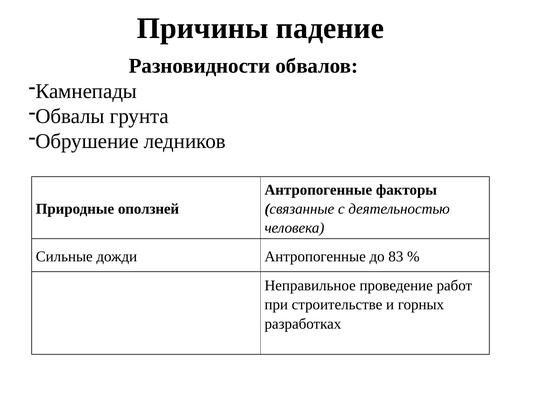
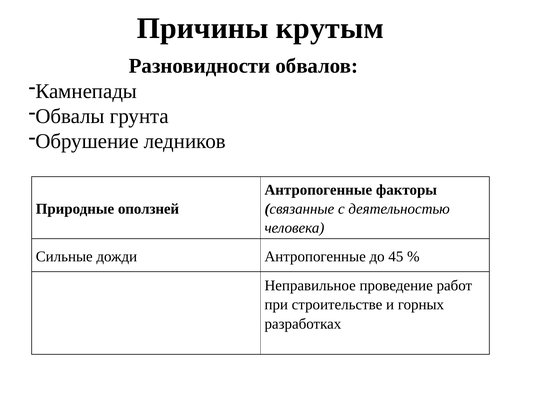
падение: падение -> крутым (330, 28)
83: 83 -> 45 (396, 256)
